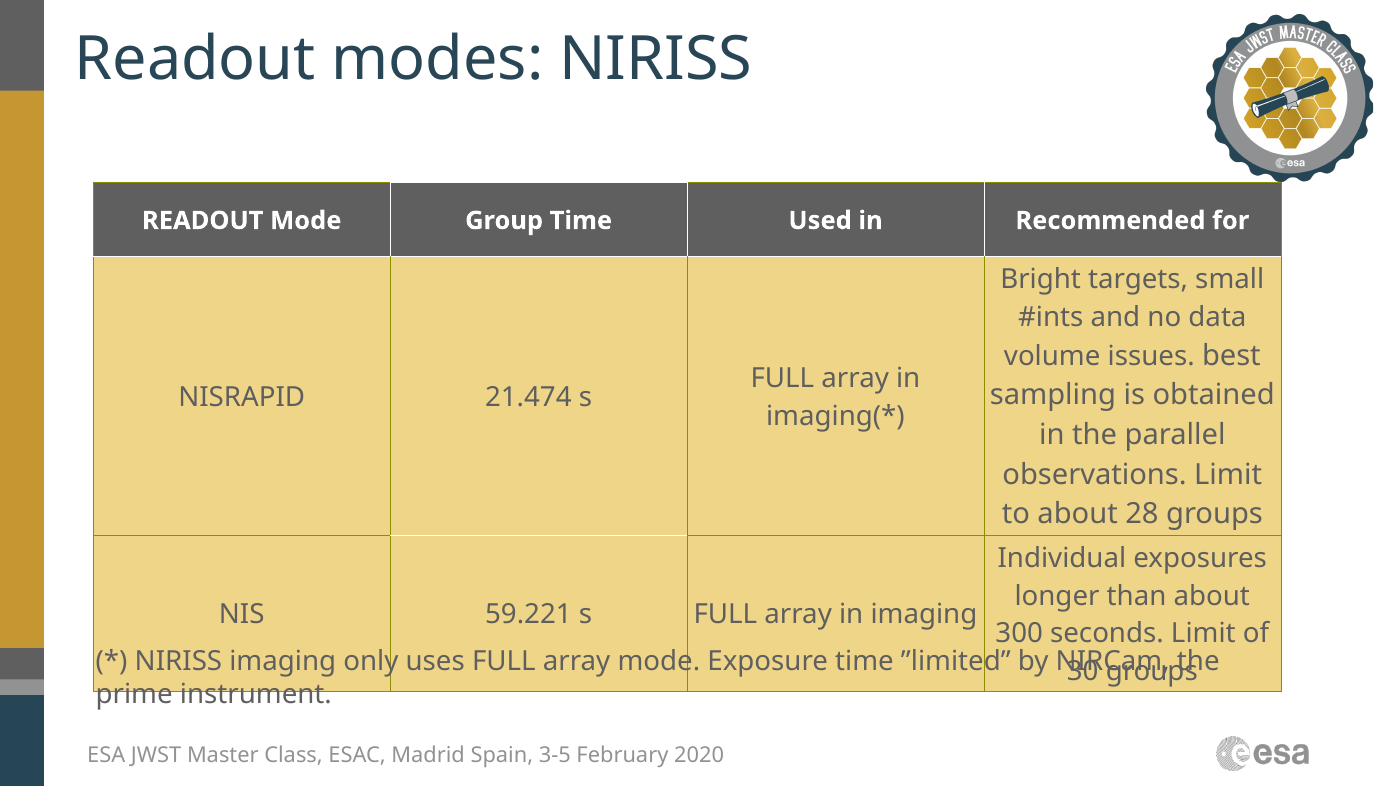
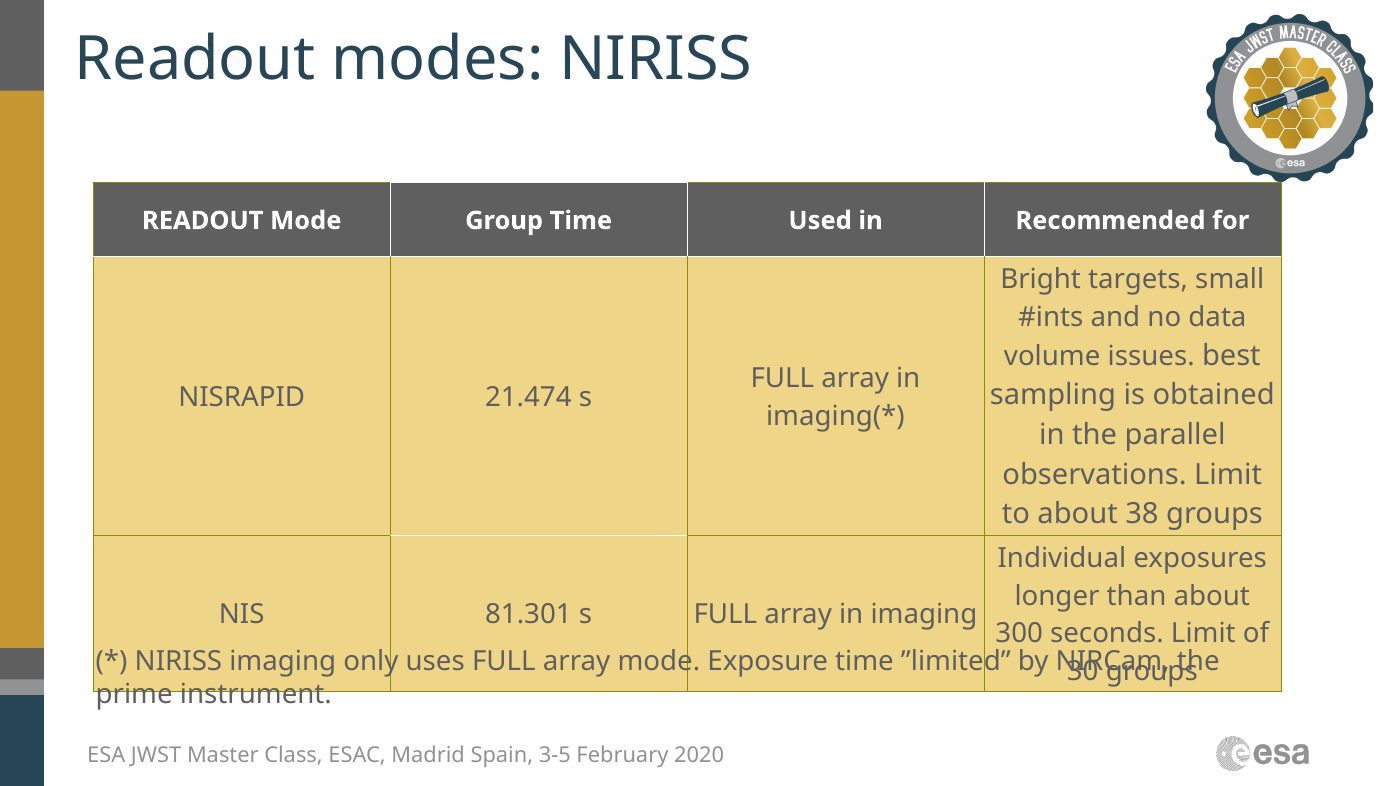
28: 28 -> 38 (1142, 515)
59.221: 59.221 -> 81.301 (528, 615)
